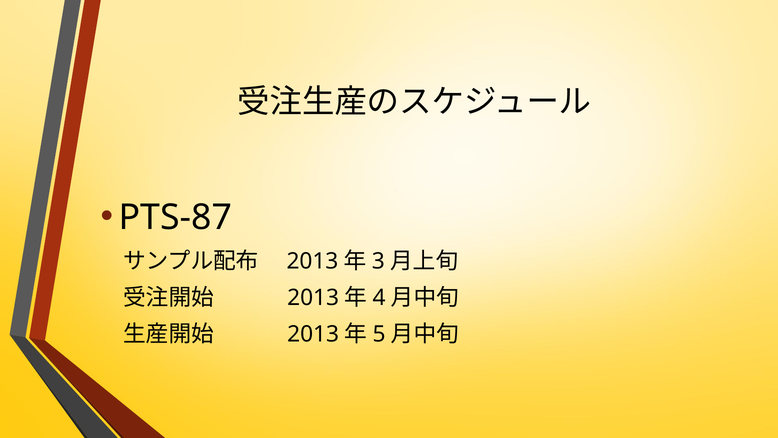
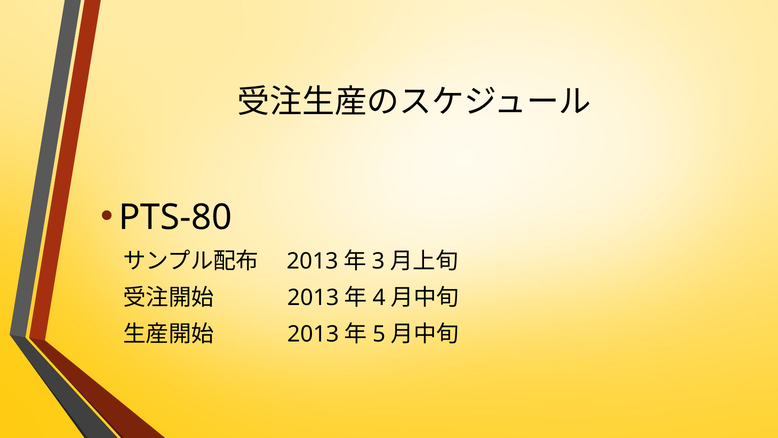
PTS-87: PTS-87 -> PTS-80 (175, 217)
